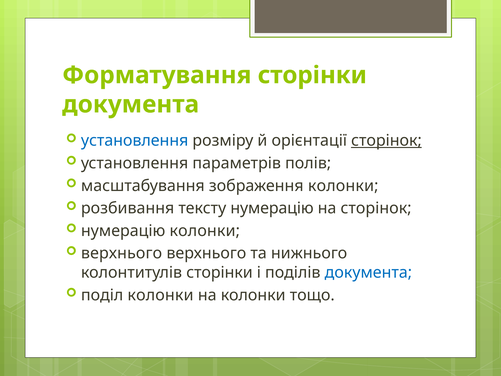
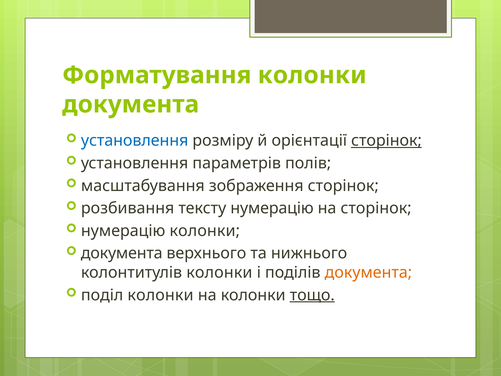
Форматування сторінки: сторінки -> колонки (312, 75)
зображення колонки: колонки -> сторінок (343, 186)
верхнього: верхнього -> документа (122, 253)
колонтитулів сторінки: сторінки -> колонки (219, 272)
документа colour: blue -> orange (368, 272)
тощо underline: none -> present (312, 295)
